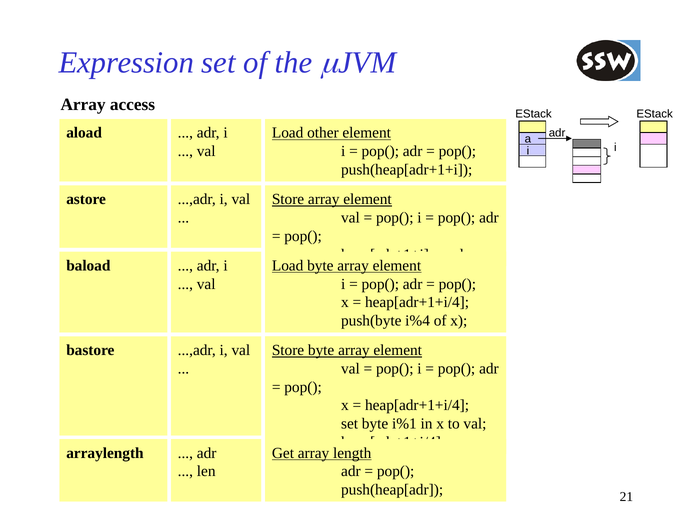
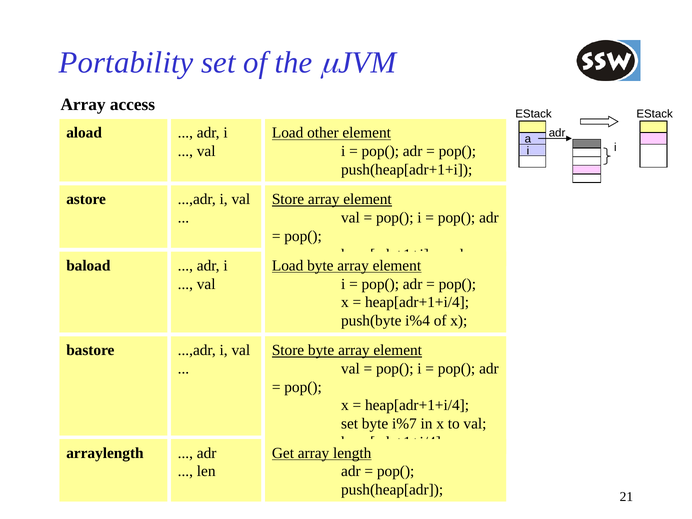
Expression: Expression -> Portability (126, 63)
i%1: i%1 -> i%7 (404, 424)
